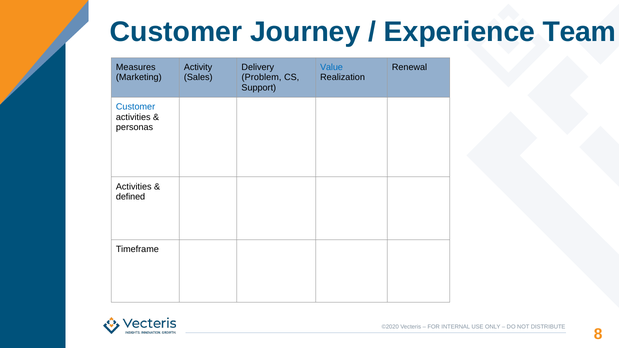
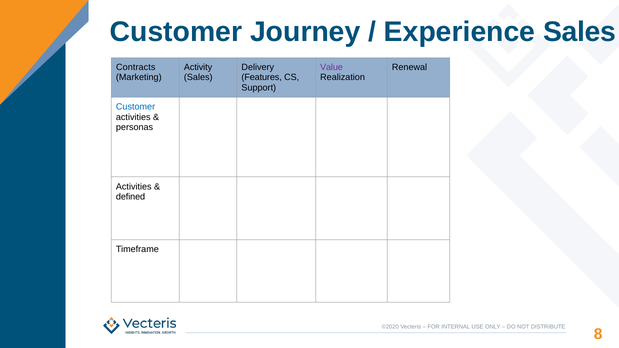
Experience Team: Team -> Sales (579, 32)
Measures: Measures -> Contracts (136, 67)
Value colour: blue -> purple (331, 67)
Problem: Problem -> Features (262, 78)
